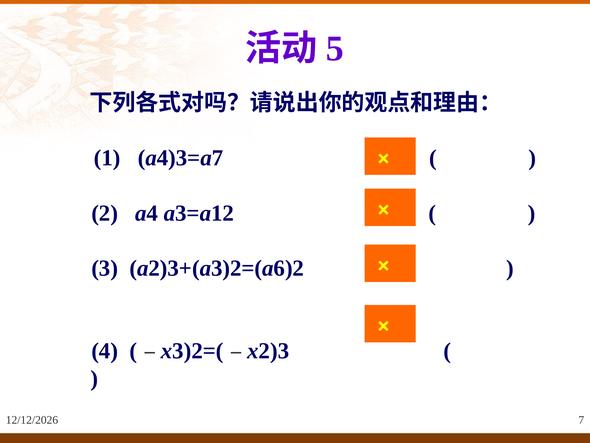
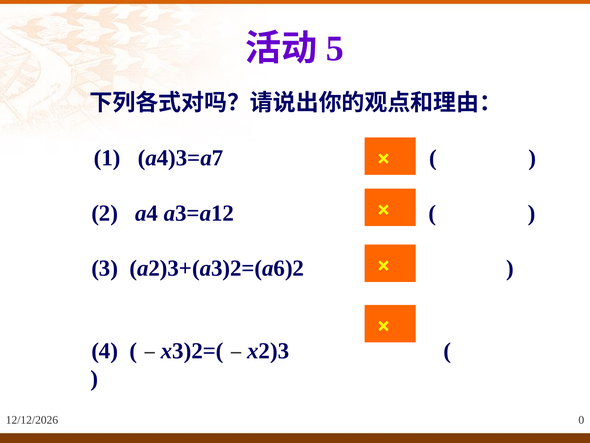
7: 7 -> 0 (581, 420)
